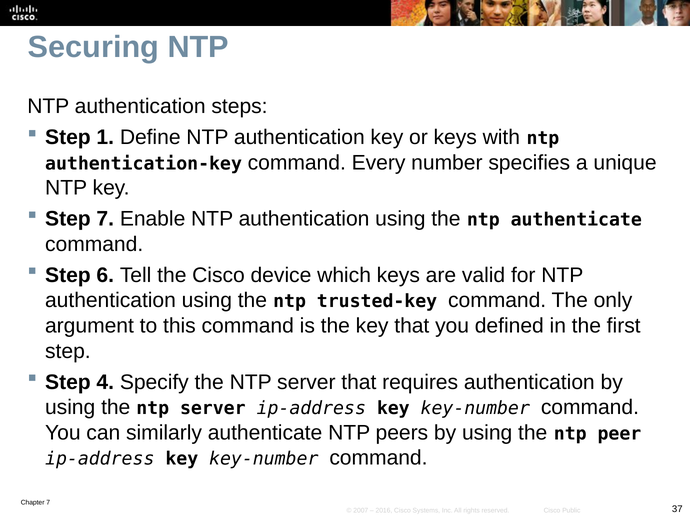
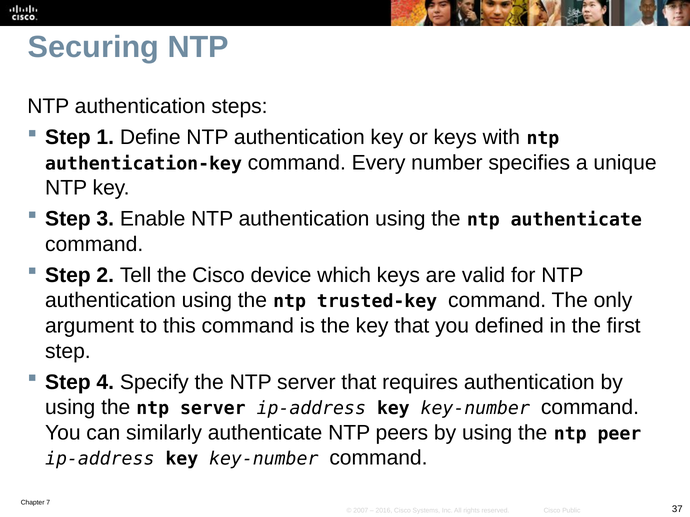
Step 7: 7 -> 3 (105, 219)
6: 6 -> 2 (105, 276)
